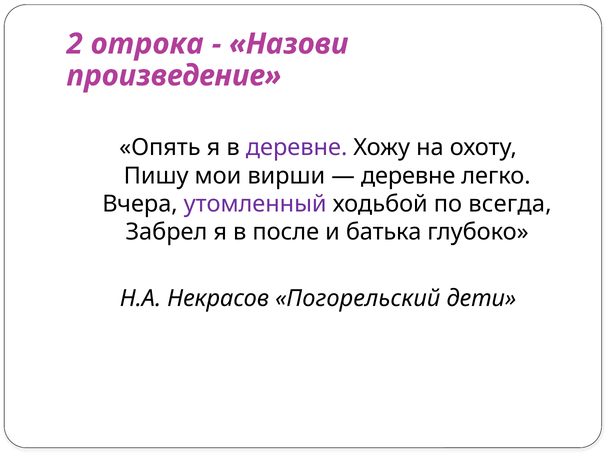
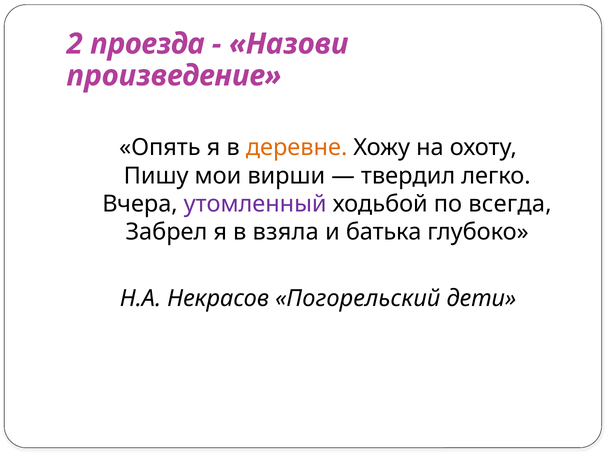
отрока: отрока -> проезда (147, 44)
деревне colour: purple -> orange (297, 148)
деревне: деревне -> твердил (408, 176)
после: после -> взяла (286, 232)
